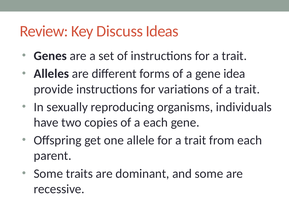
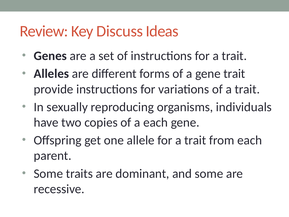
gene idea: idea -> trait (234, 74)
